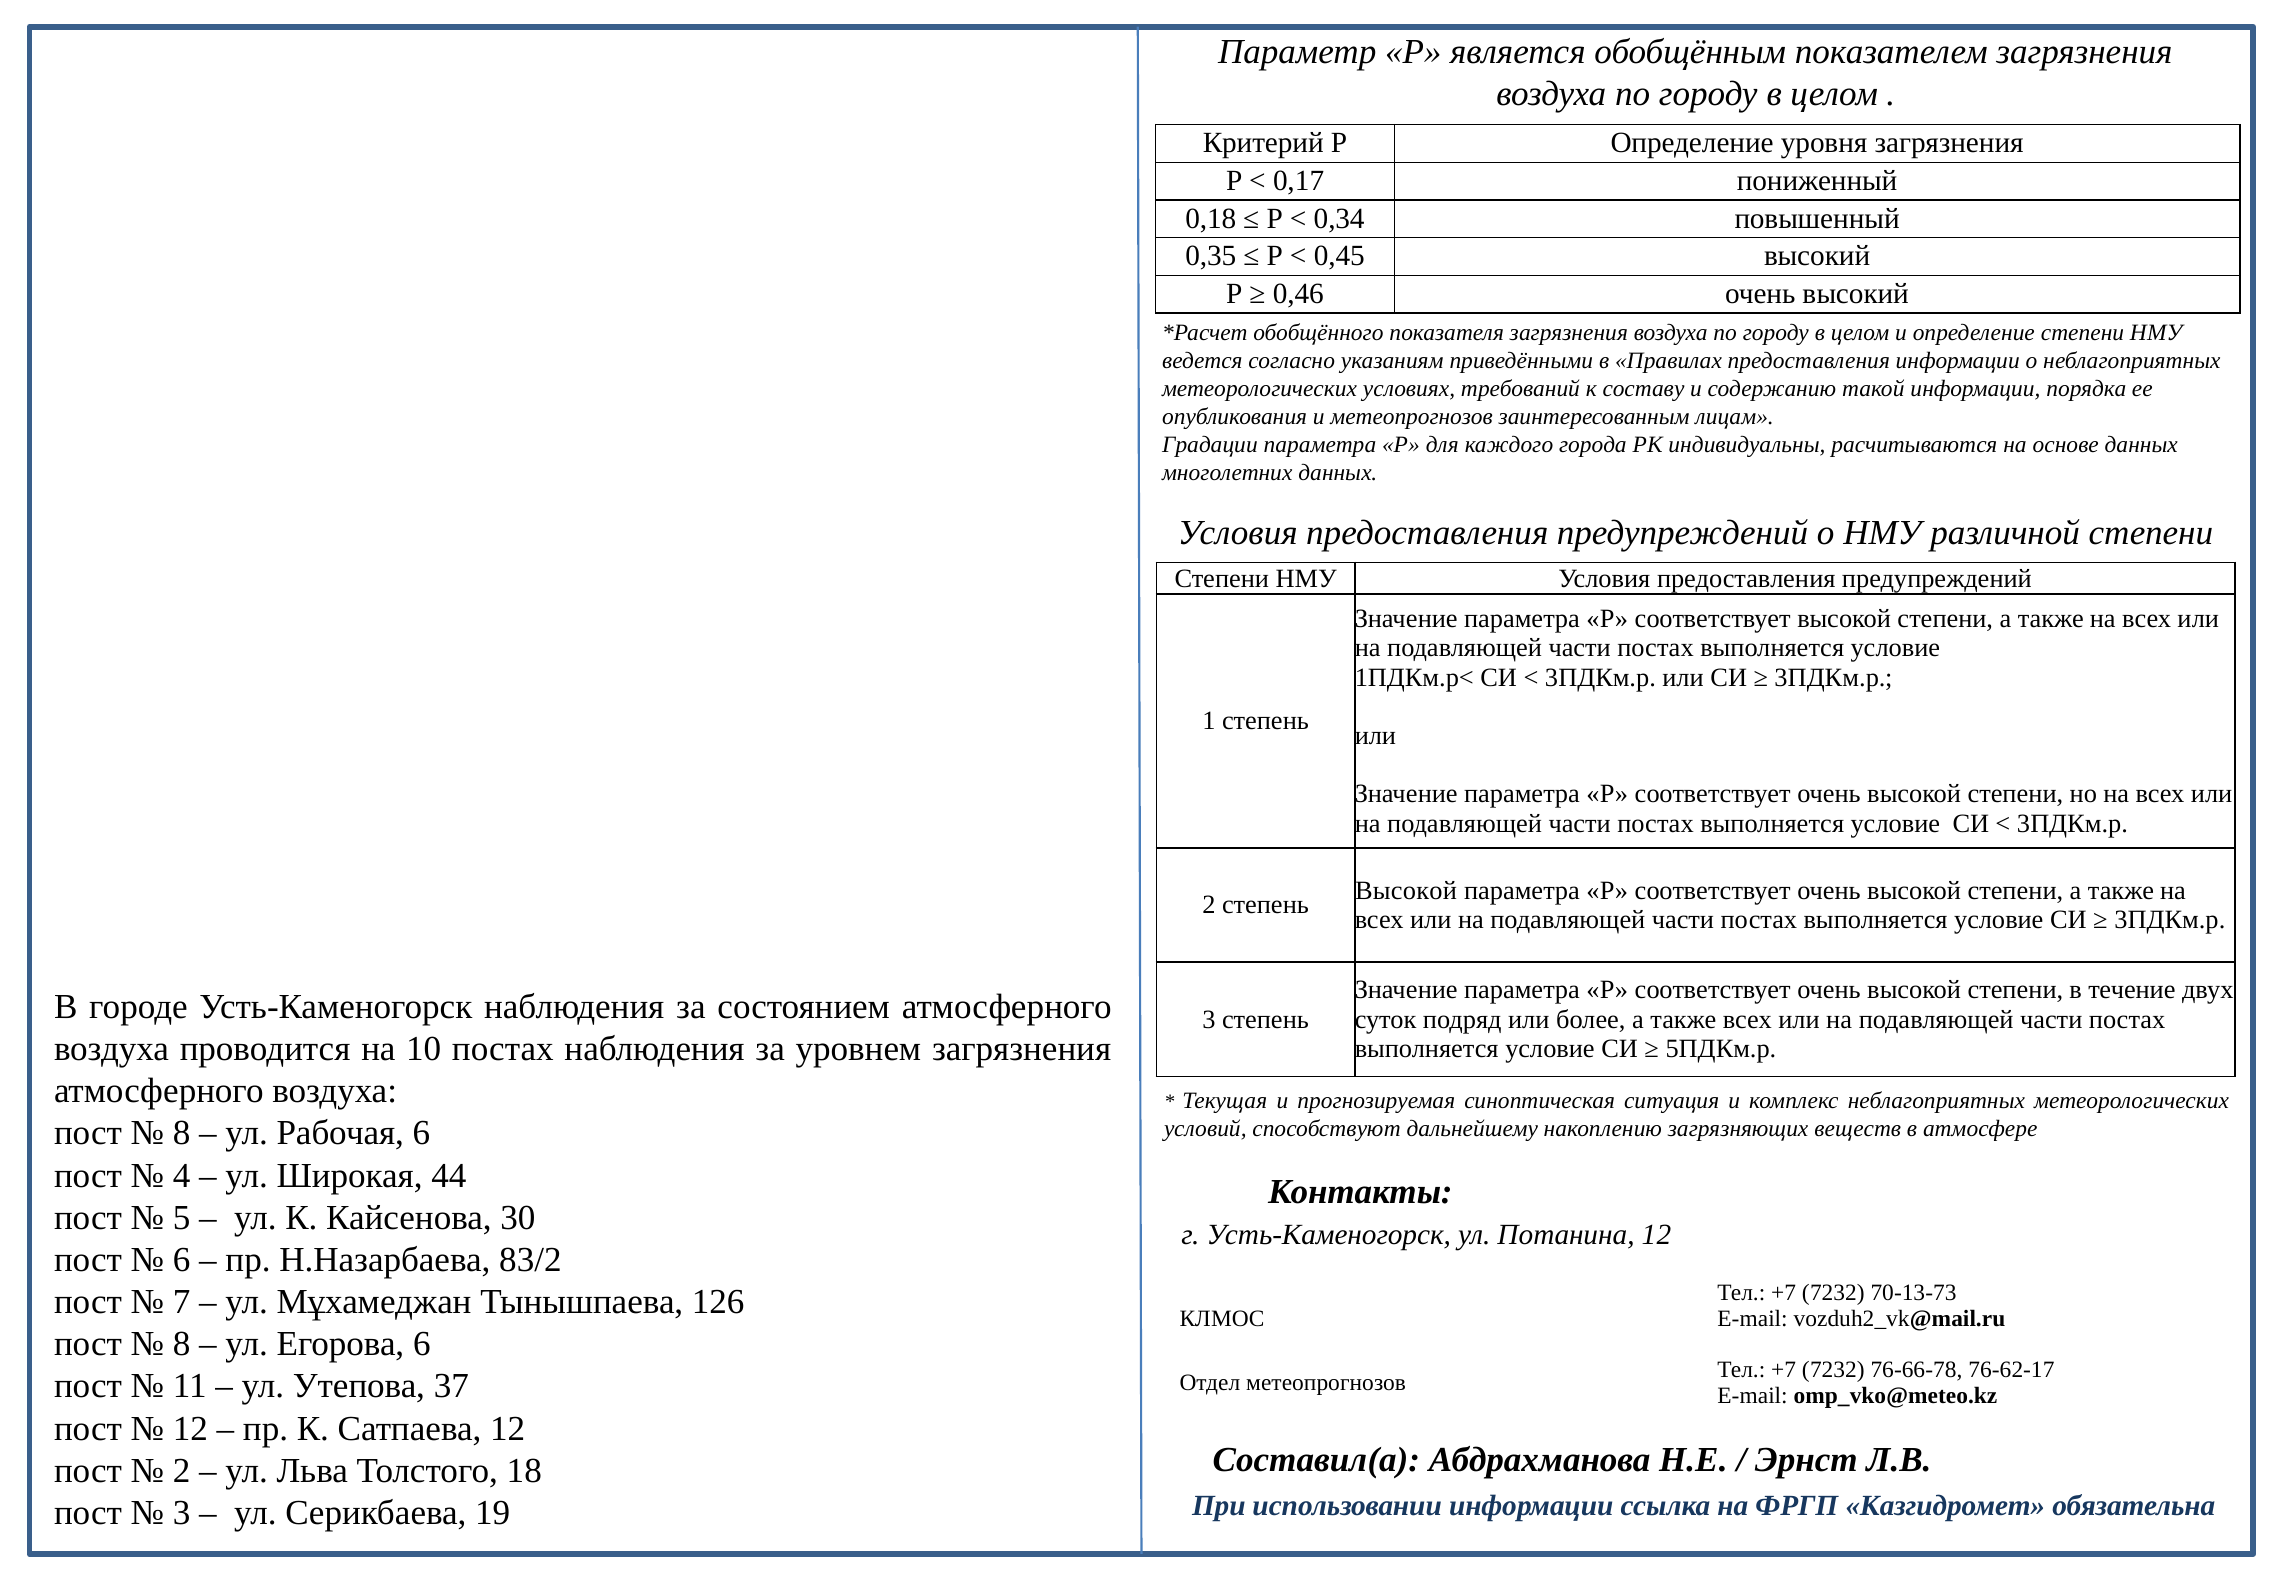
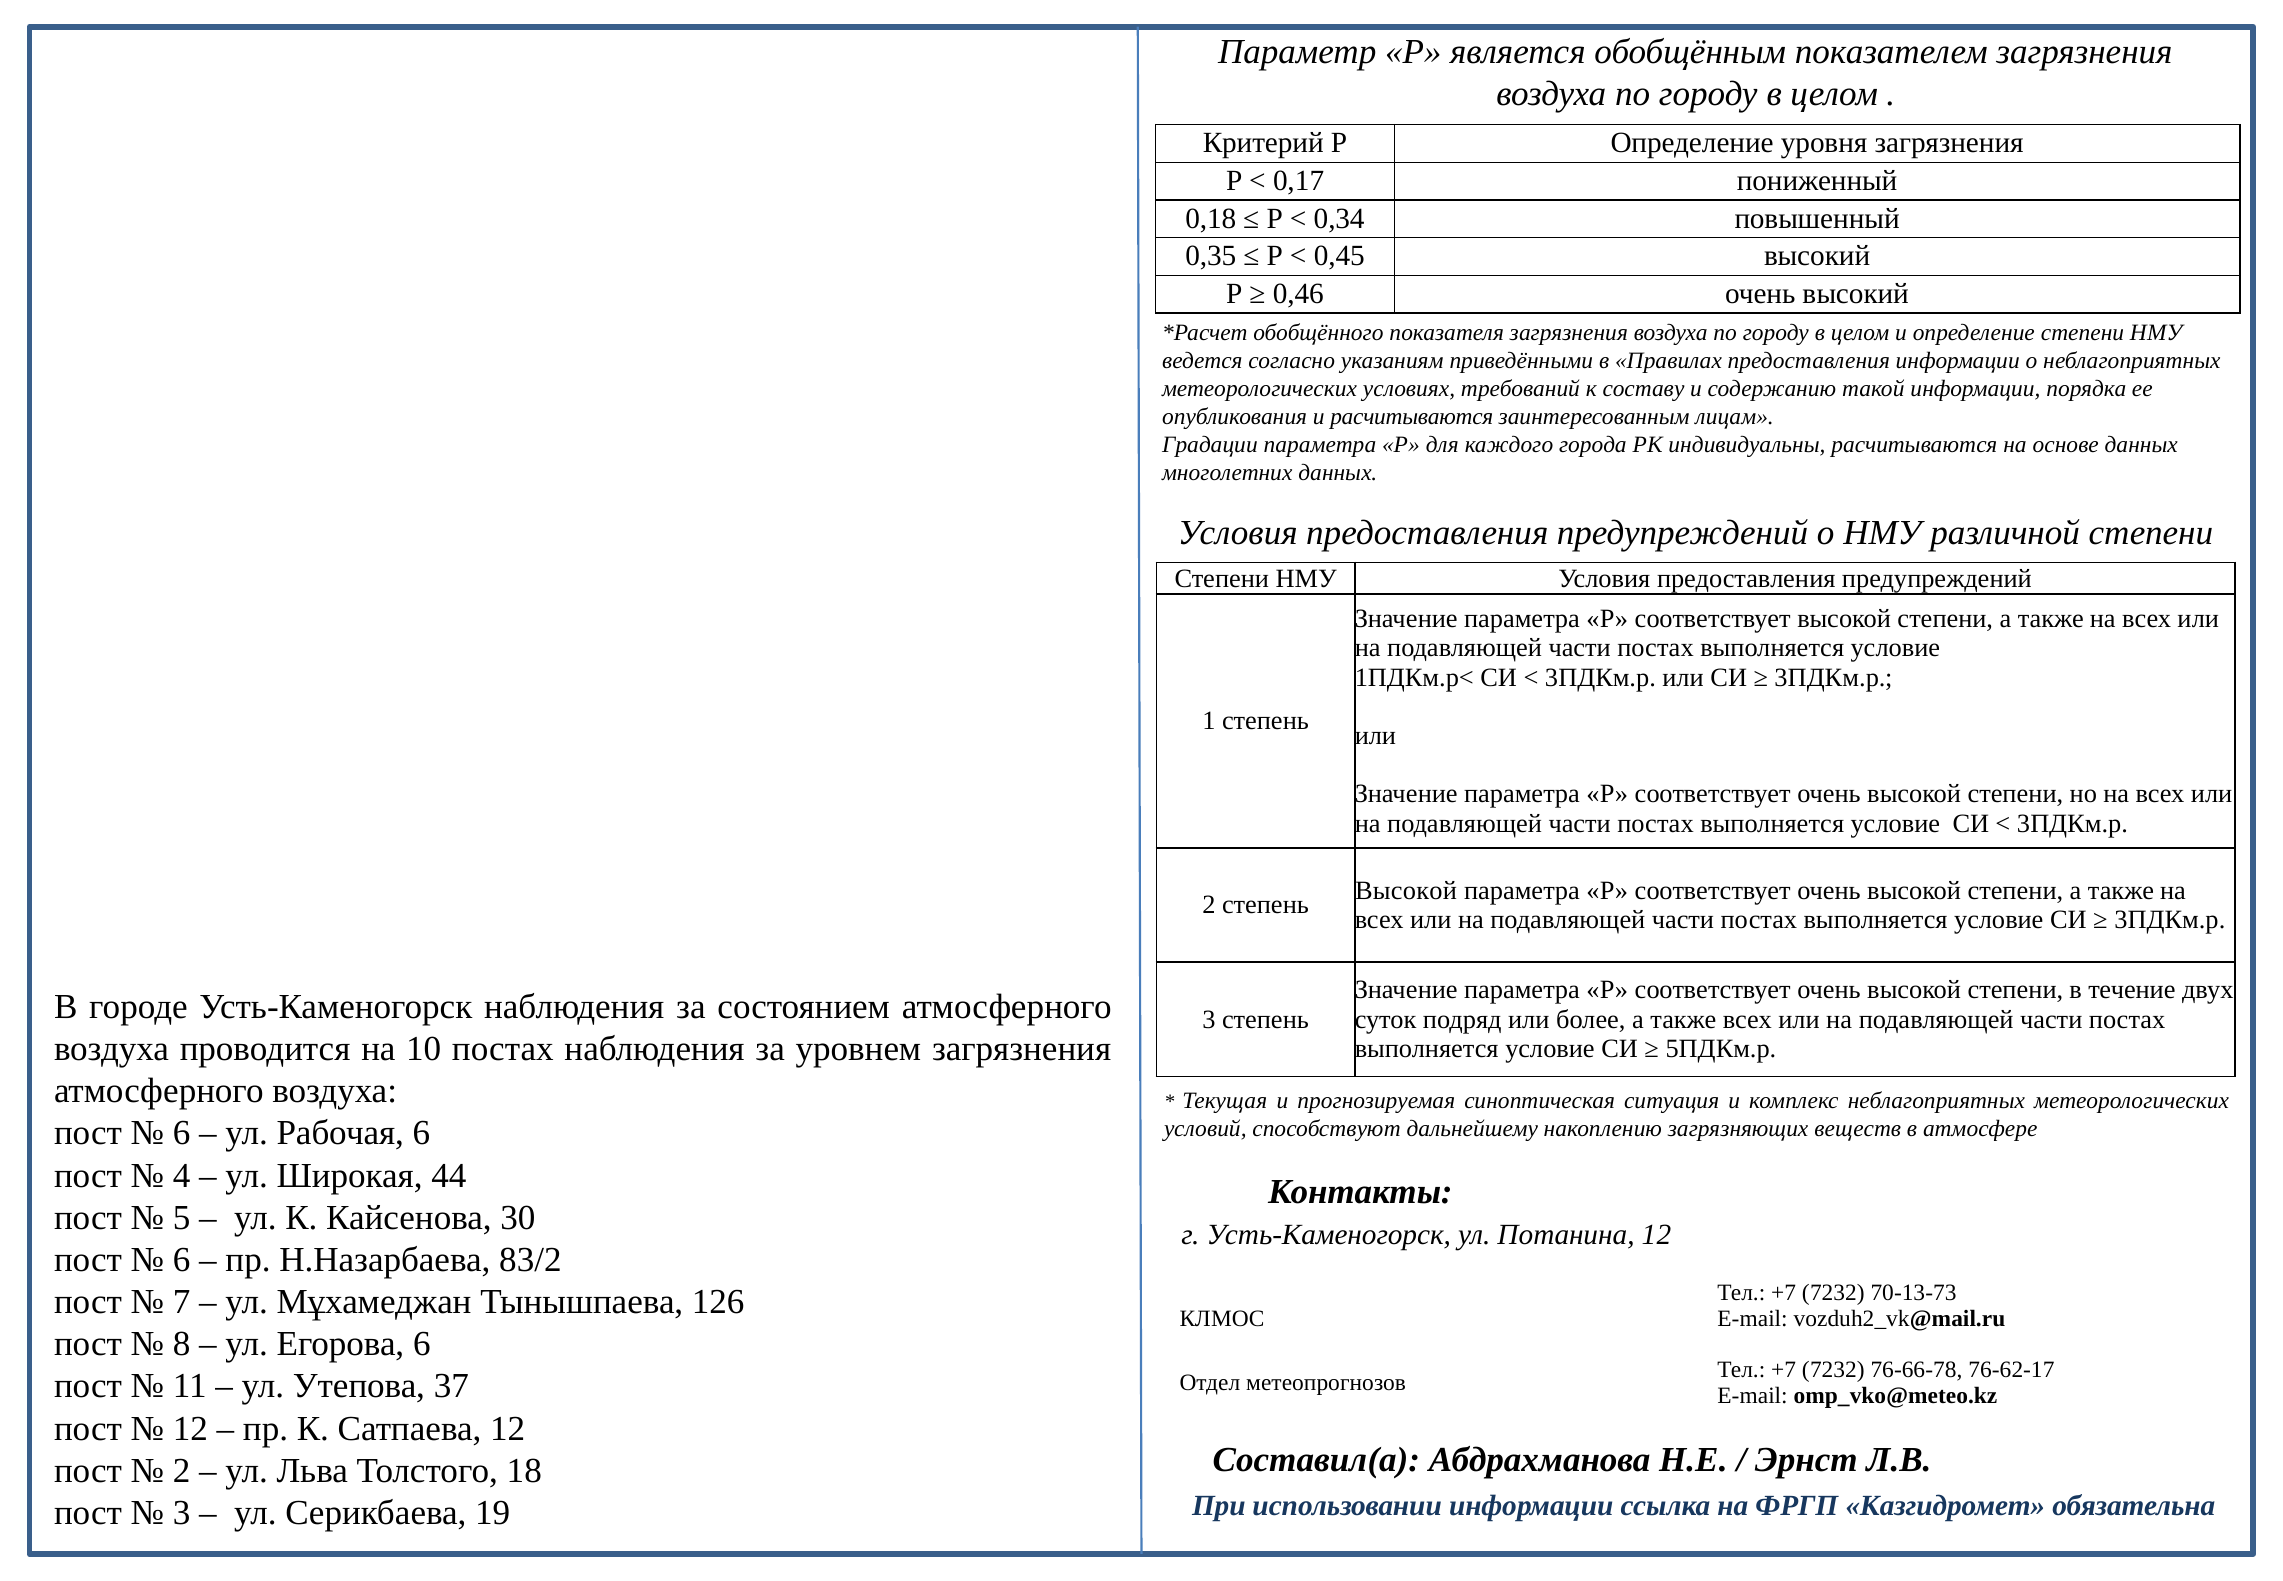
и метеопрогнозов: метеопрогнозов -> расчитываются (1412, 417)
8: 8 -> 6 (182, 1133)
